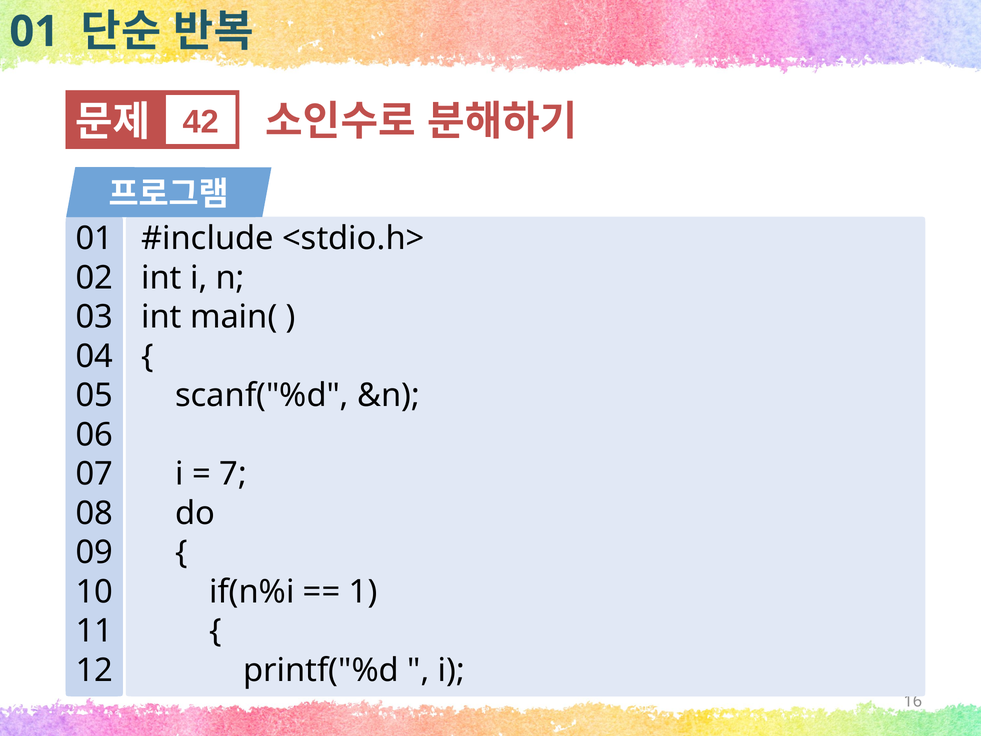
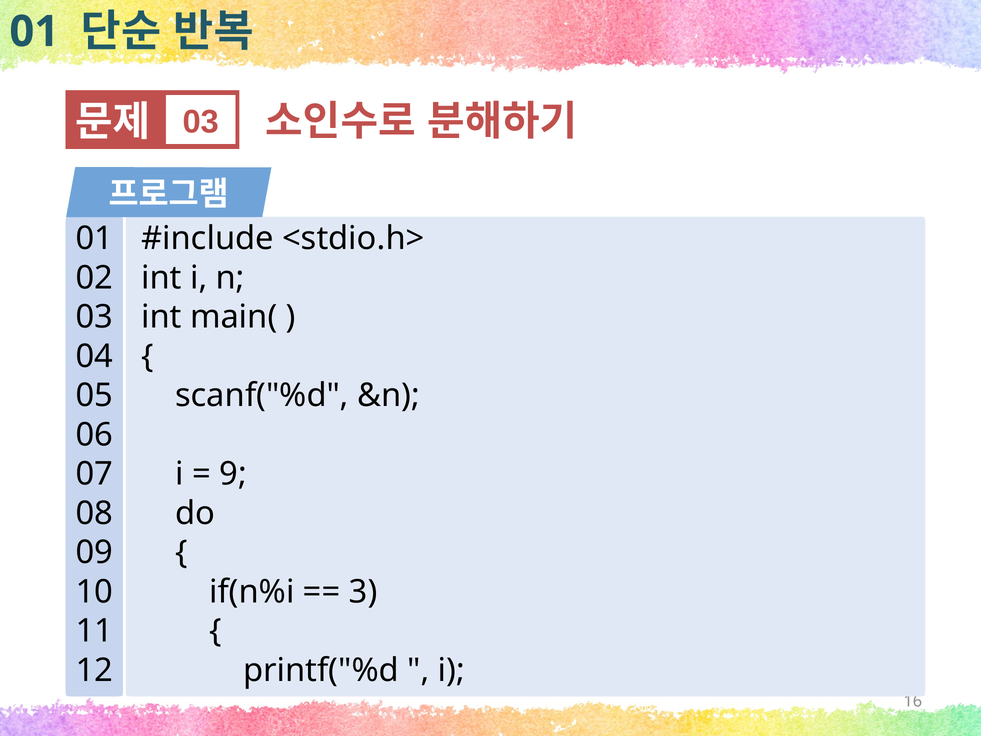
42: 42 -> 03 (201, 122)
7: 7 -> 9 (233, 474)
1: 1 -> 3 (363, 592)
